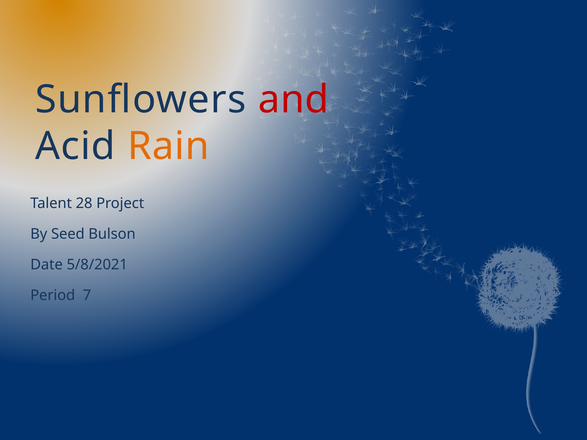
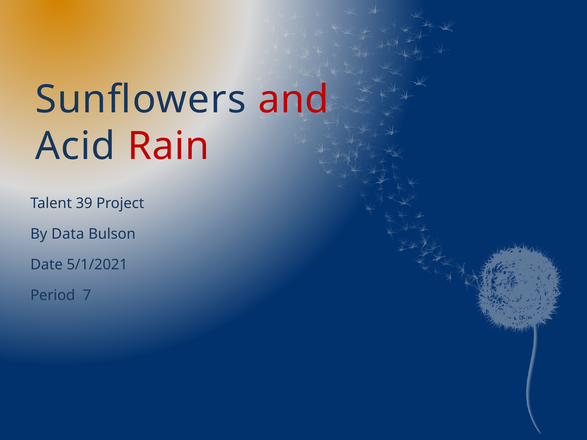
Rain colour: orange -> red (168, 146)
28: 28 -> 39 (84, 204)
Seed: Seed -> Data (68, 234)
5/8/2021: 5/8/2021 -> 5/1/2021 (97, 265)
